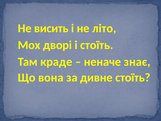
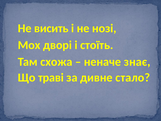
літо: літо -> нозі (104, 28)
краде: краде -> схожа (56, 62)
вона: вона -> траві (51, 77)
дивне стоїть: стоїть -> стало (133, 77)
